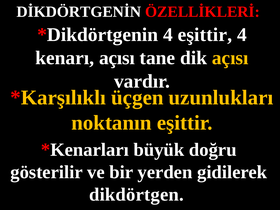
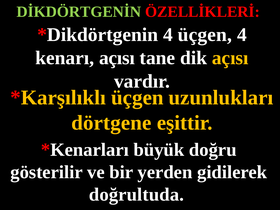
DİKDÖRTGENİN colour: white -> light green (79, 12)
4 eşittir: eşittir -> üçgen (205, 35)
noktanın: noktanın -> dörtgene (111, 123)
dikdörtgen: dikdörtgen -> doğrultuda (136, 195)
